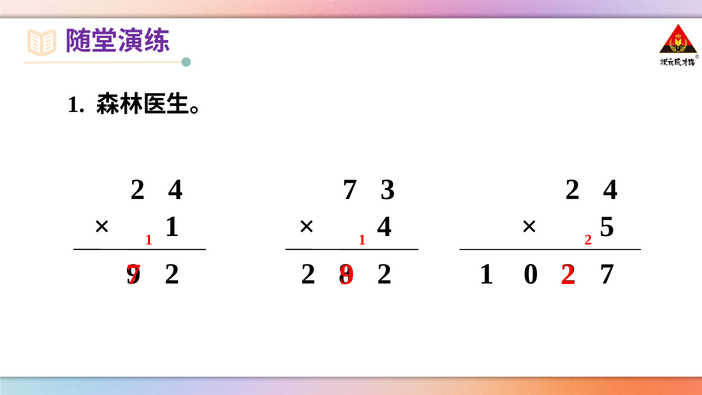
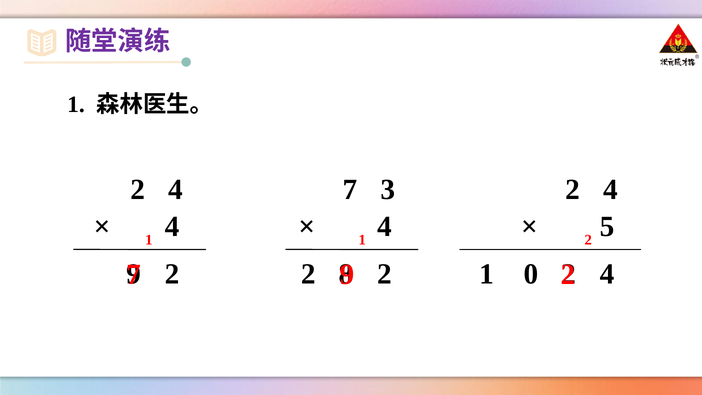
1: 1 -> 4 (172, 227)
7: 7 -> 4 (607, 274)
